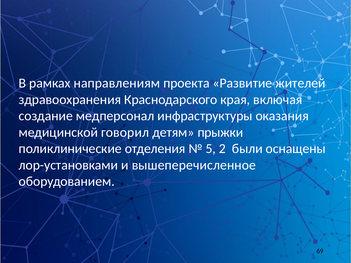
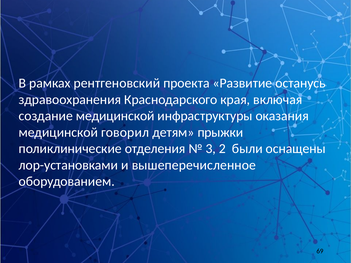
направлениям: направлениям -> рентгеновский (117, 83)
жителей: жителей -> останусь (300, 83)
создание медперсонал: медперсонал -> медицинской (115, 116)
5: 5 -> 3 (211, 149)
